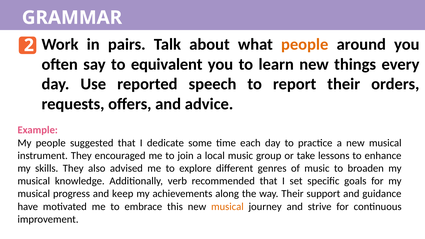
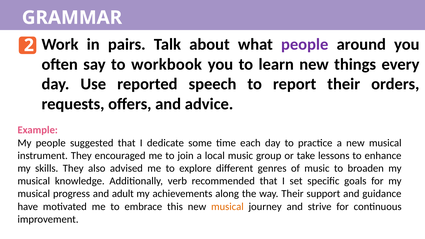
people colour: orange -> purple (305, 44)
equivalent: equivalent -> workbook (167, 64)
keep: keep -> adult (123, 194)
